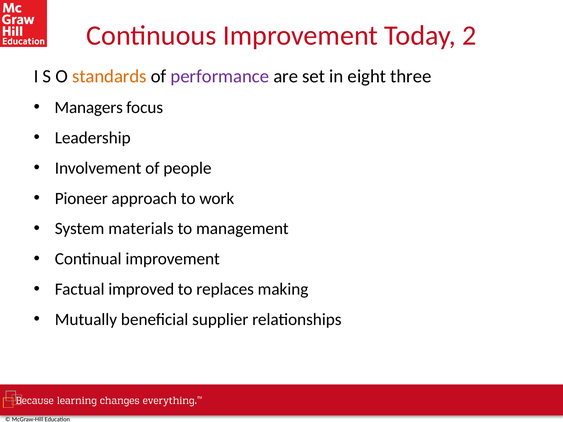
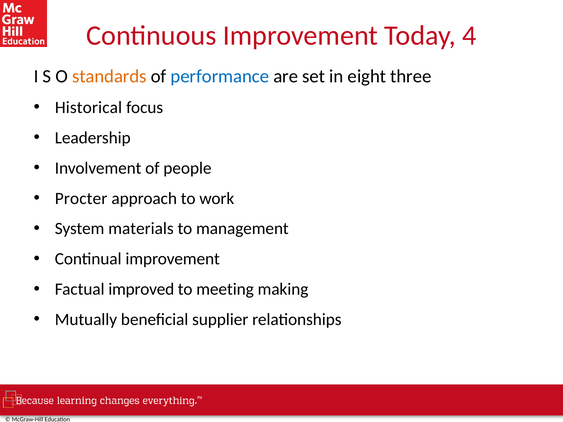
2: 2 -> 4 (469, 36)
performance colour: purple -> blue (220, 76)
Managers: Managers -> Historical (88, 108)
Pioneer: Pioneer -> Procter (81, 198)
replaces: replaces -> meeting (225, 289)
